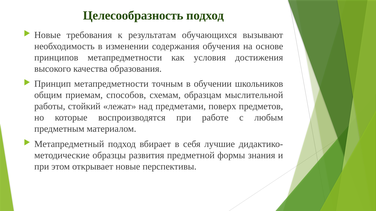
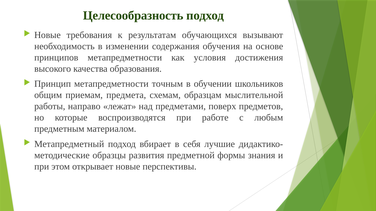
способов: способов -> предмета (126, 95)
стойкий: стойкий -> направо (84, 107)
